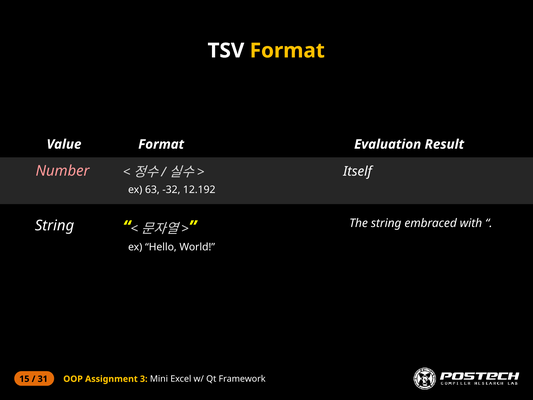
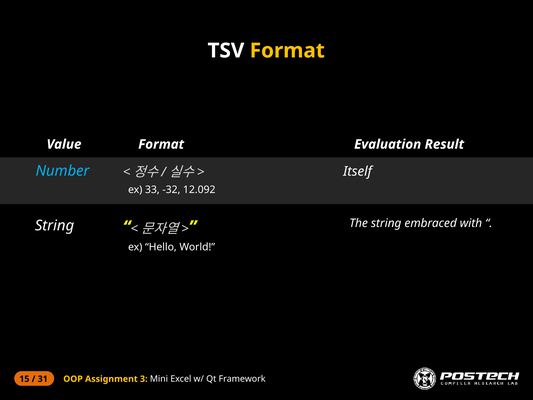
Number colour: pink -> light blue (63, 171)
63: 63 -> 33 (152, 190)
12.192: 12.192 -> 12.092 (199, 190)
